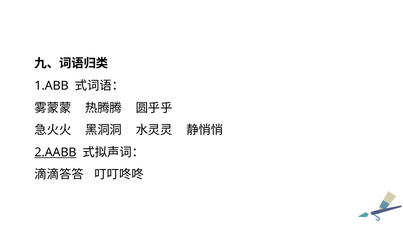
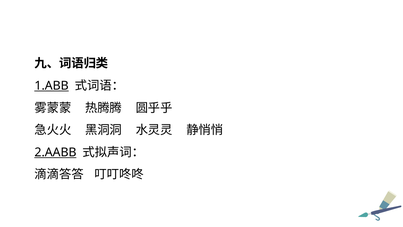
1.ABB underline: none -> present (52, 86)
